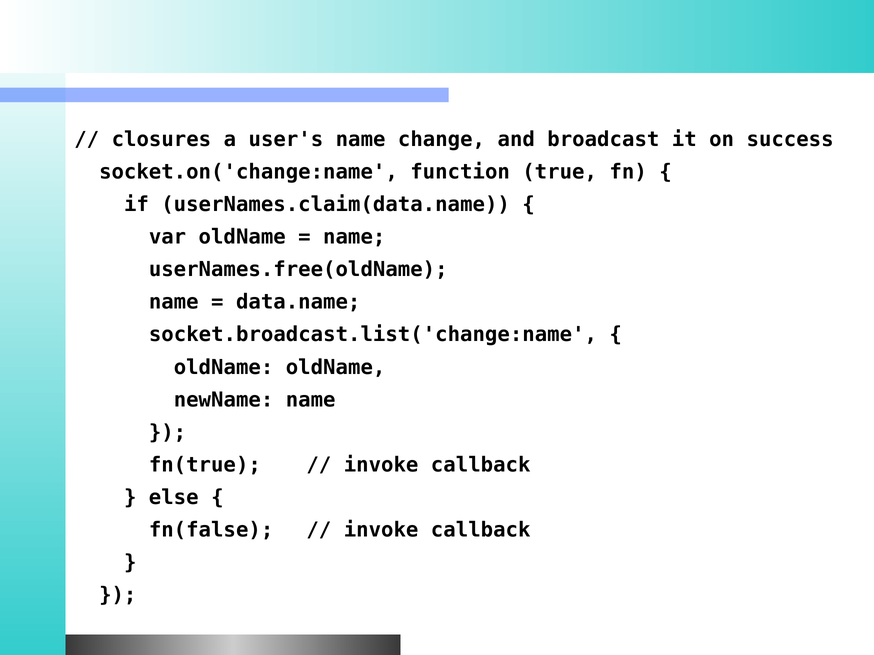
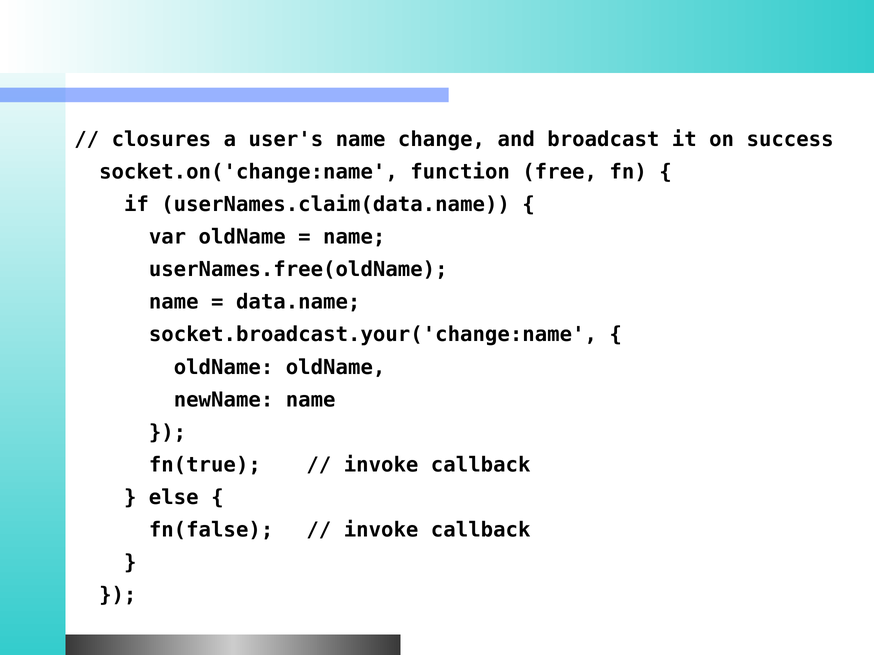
true: true -> free (560, 172)
socket.broadcast.list('change:name: socket.broadcast.list('change:name -> socket.broadcast.your('change:name (373, 335)
